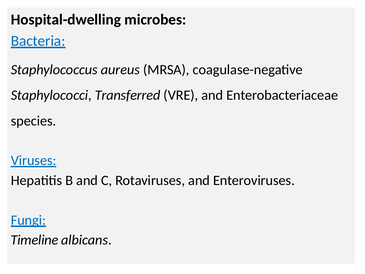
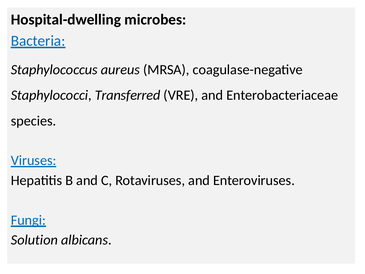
Timeline: Timeline -> Solution (34, 240)
